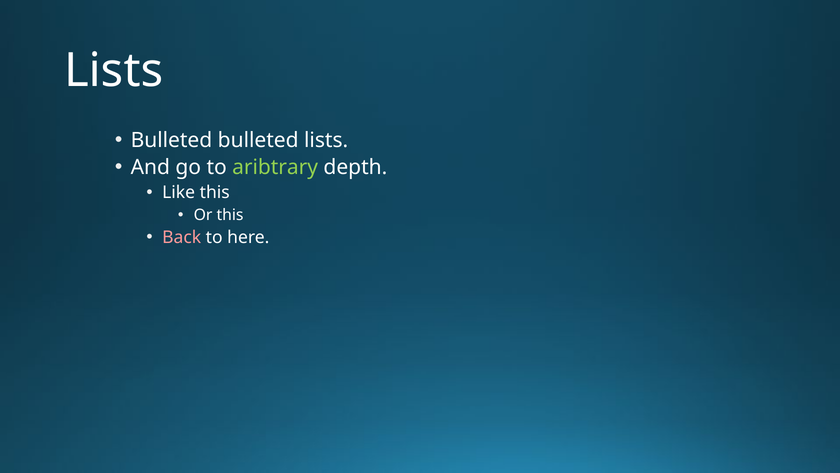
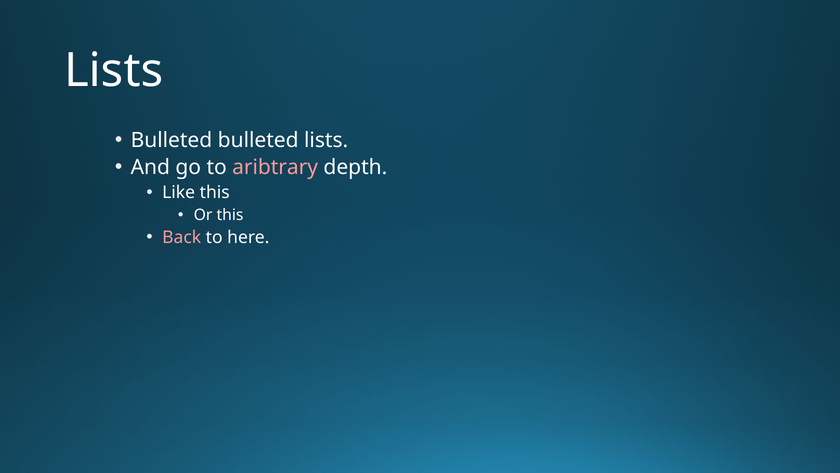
aribtrary colour: light green -> pink (275, 167)
